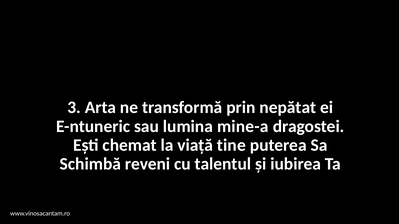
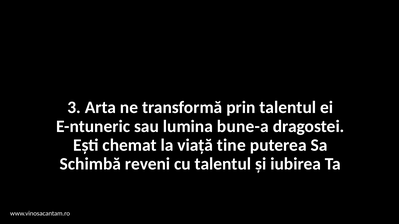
prin nepătat: nepătat -> talentul (288, 108)
mine-a: mine-a -> bune-a (243, 127)
